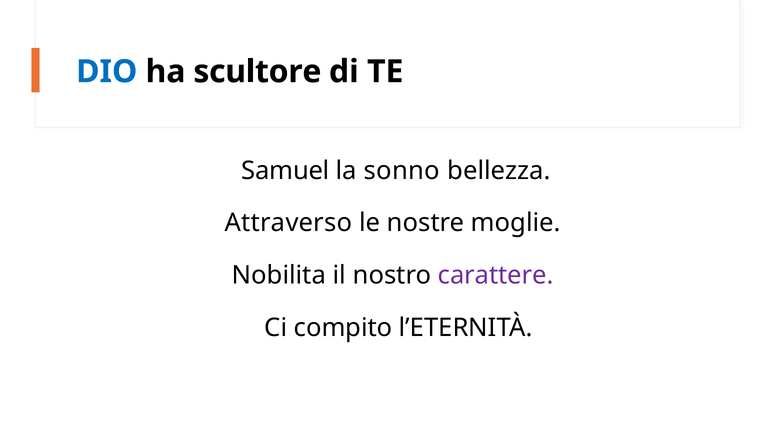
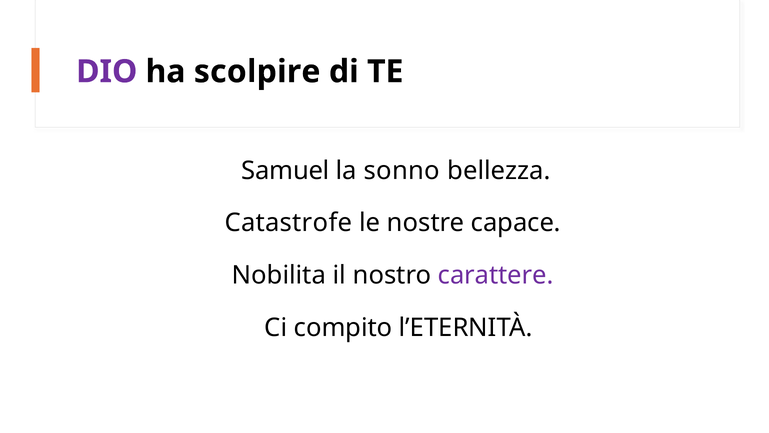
DIO colour: blue -> purple (107, 72)
scultore: scultore -> scolpire (257, 72)
Attraverso: Attraverso -> Catastrofe (288, 223)
moglie: moglie -> capace (516, 223)
